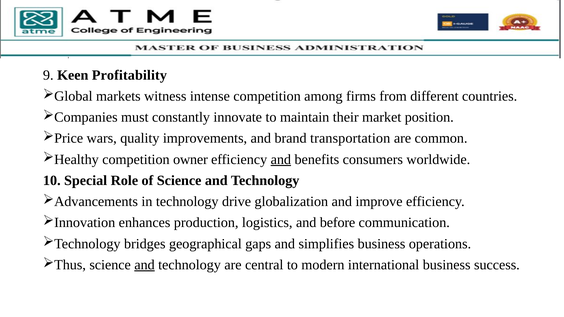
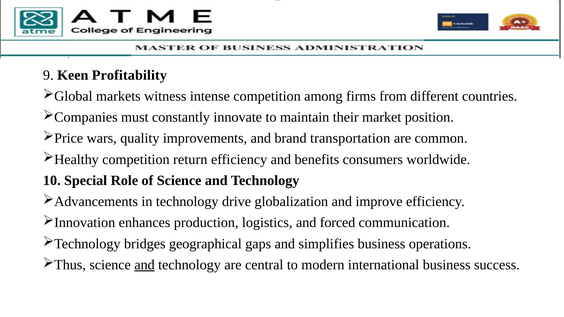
owner: owner -> return (190, 160)
and underline: present -> none (281, 160)
before: before -> forced (338, 223)
